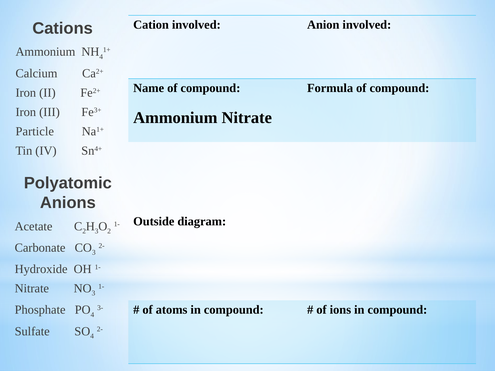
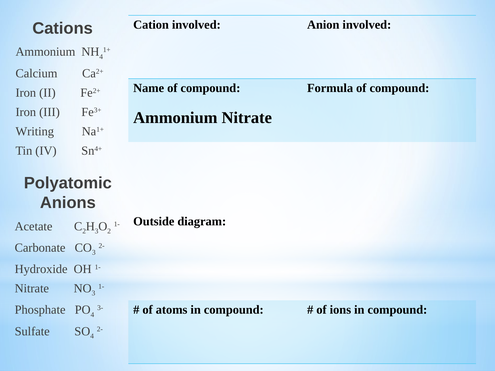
Particle: Particle -> Writing (35, 132)
